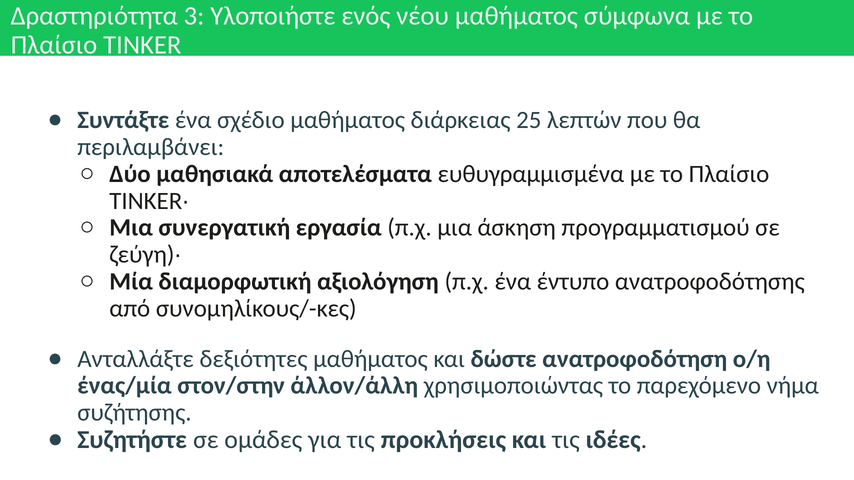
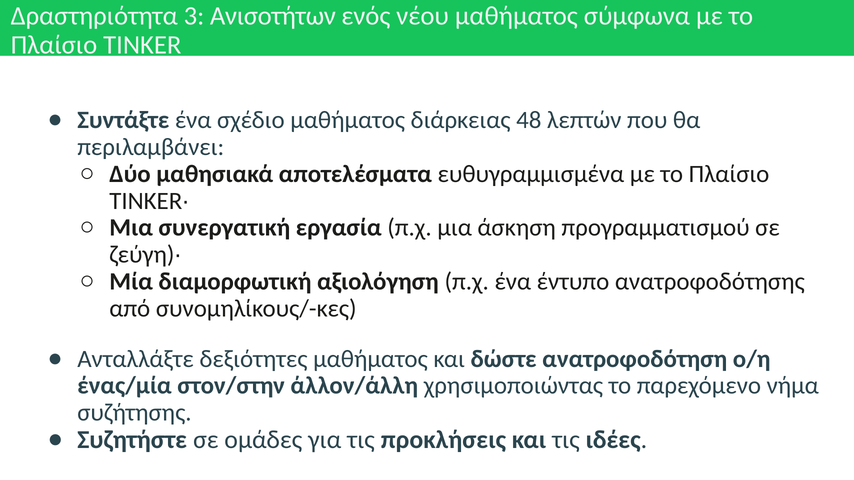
Υλοποιήστε: Υλοποιήστε -> Ανισοτήτων (273, 16)
25: 25 -> 48 (529, 120)
